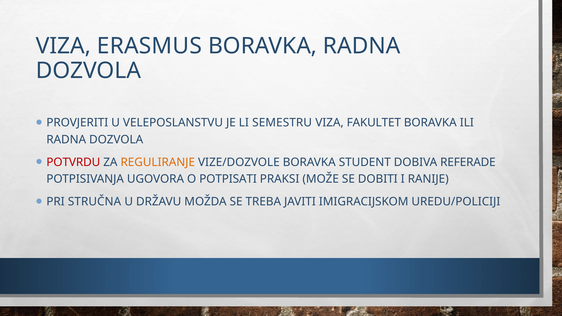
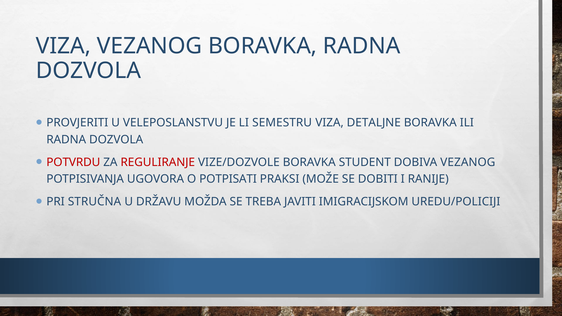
VIZA ERASMUS: ERASMUS -> VEZANOG (150, 46)
FAKULTET: FAKULTET -> DETALJNE (374, 123)
REGULIRANJE colour: orange -> red (158, 162)
DOBIVA REFERADE: REFERADE -> VEZANOG (468, 162)
